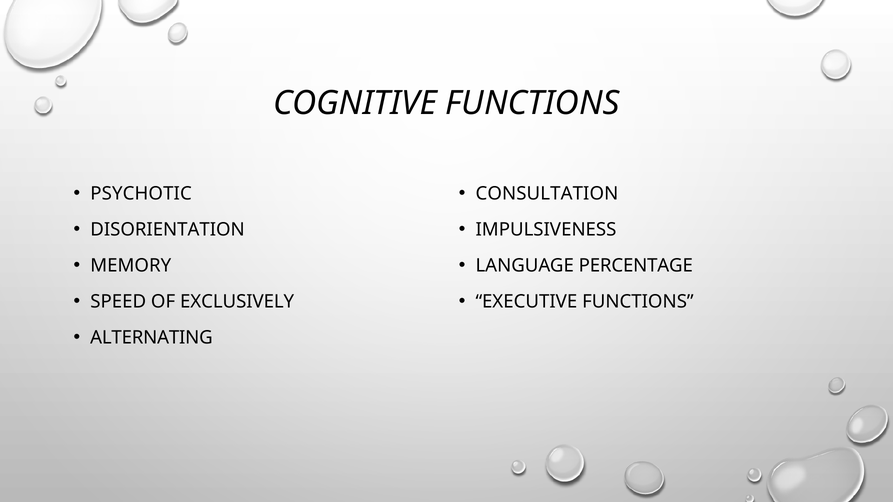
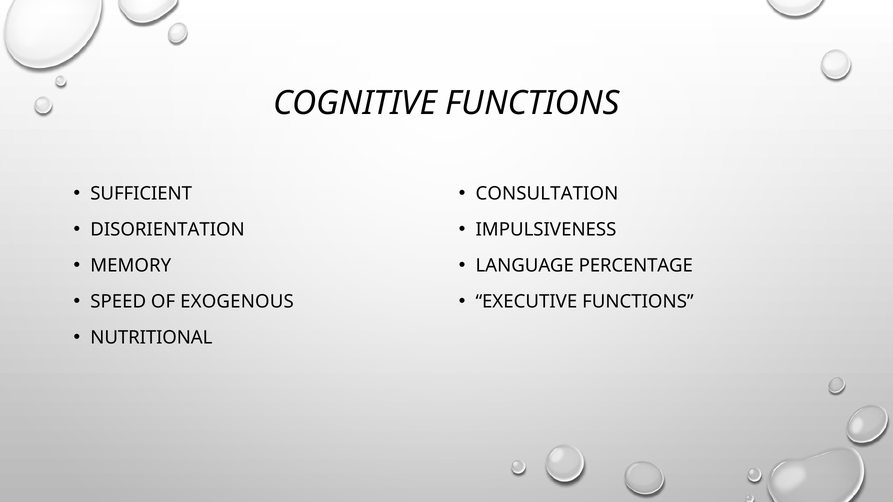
PSYCHOTIC: PSYCHOTIC -> SUFFICIENT (141, 194)
EXCLUSIVELY: EXCLUSIVELY -> EXOGENOUS (237, 302)
ALTERNATING: ALTERNATING -> NUTRITIONAL (151, 338)
